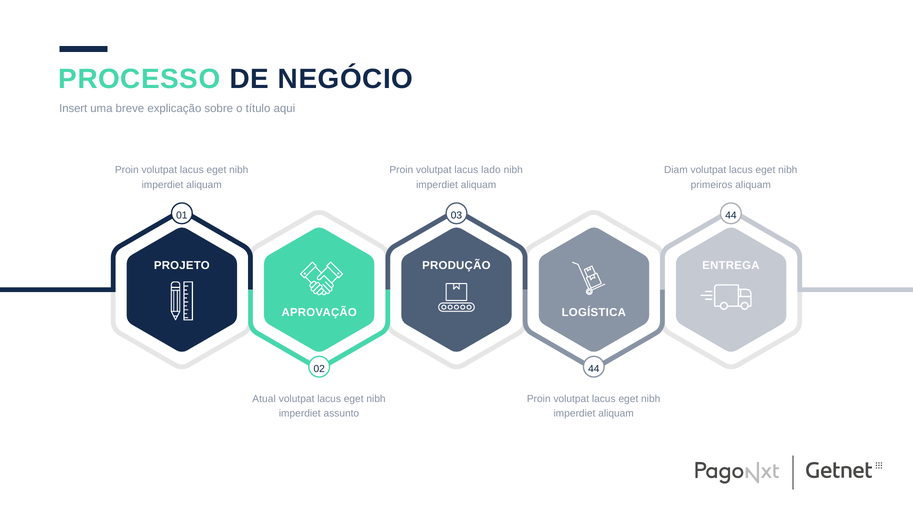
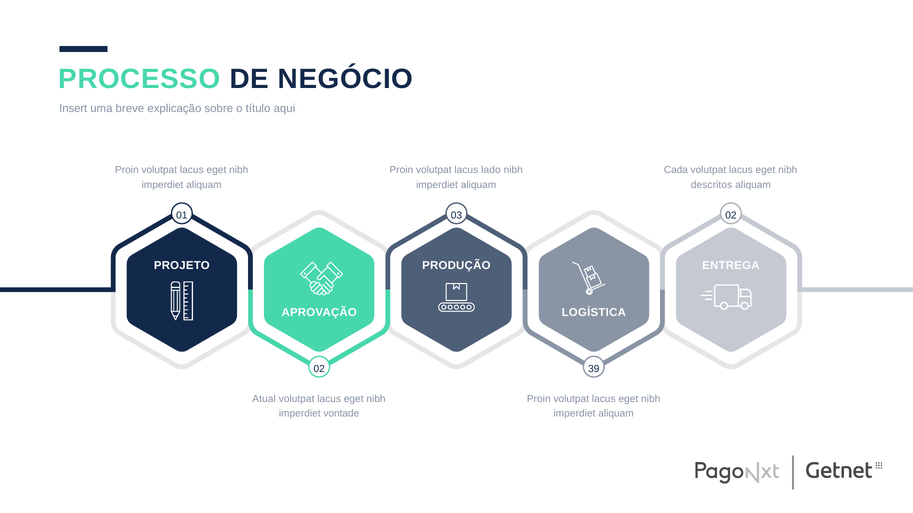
Diam: Diam -> Cada (676, 170)
primeiros: primeiros -> descritos (712, 185)
03 44: 44 -> 02 (731, 216)
02 44: 44 -> 39 (594, 369)
assunto: assunto -> vontade (341, 414)
